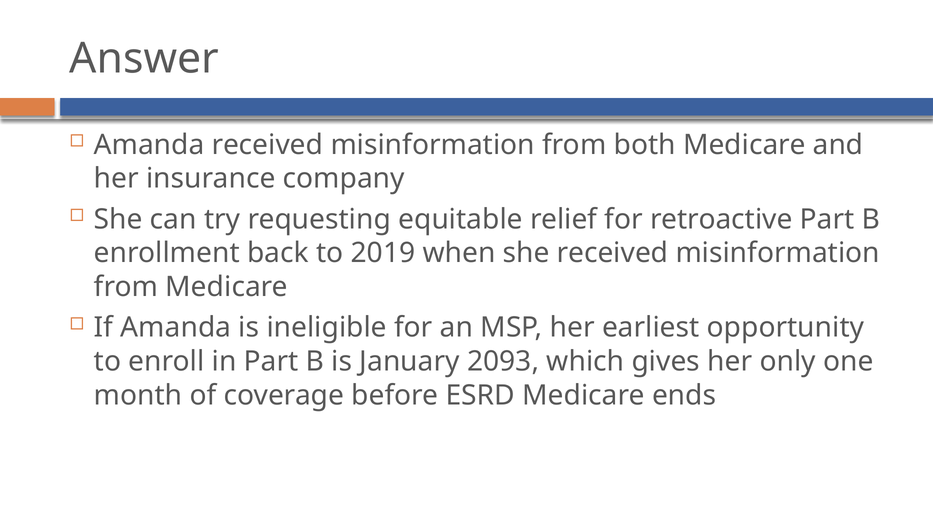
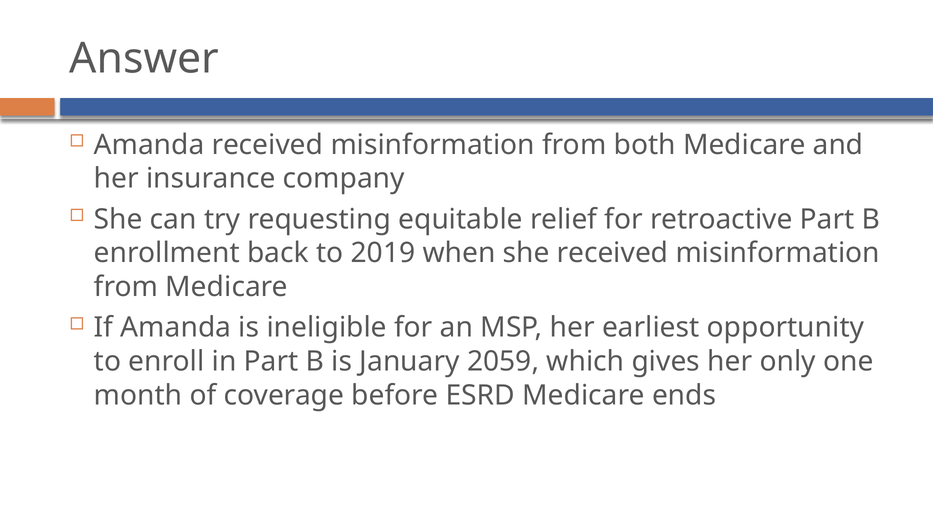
2093: 2093 -> 2059 (503, 361)
